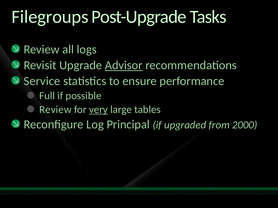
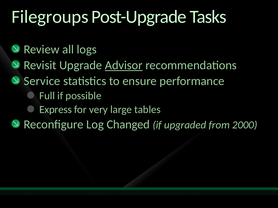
Review: Review -> Express (56, 110)
very underline: present -> none (98, 110)
Principal: Principal -> Changed (128, 125)
